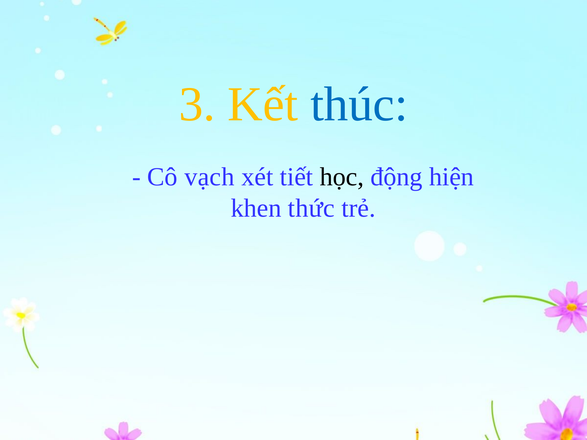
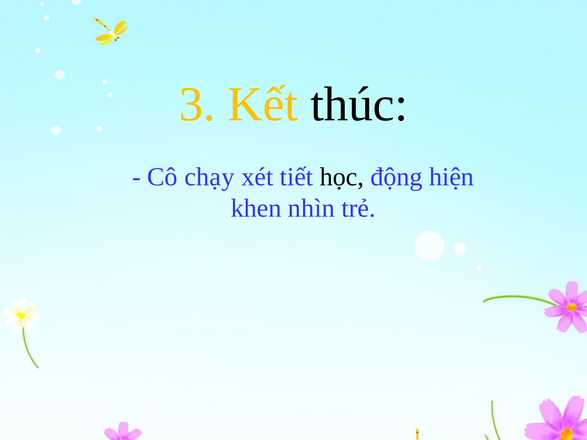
thúc colour: blue -> black (359, 104)
vạch: vạch -> chạy (209, 177)
thức: thức -> nhìn (311, 208)
